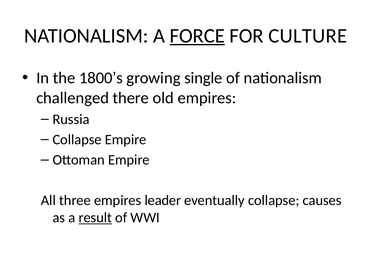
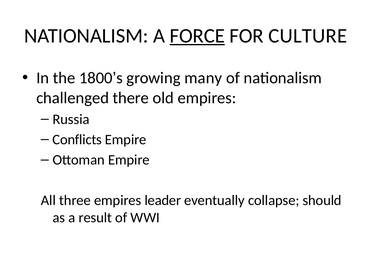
single: single -> many (203, 78)
Collapse: Collapse -> Conflicts (77, 140)
causes: causes -> should (322, 200)
result underline: present -> none (95, 218)
